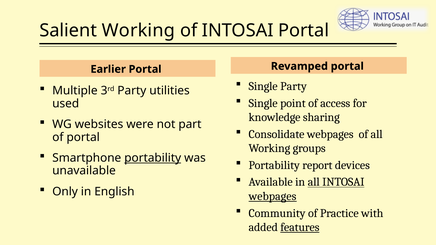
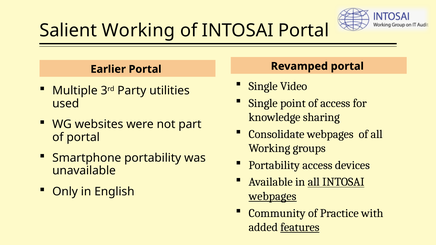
Single Party: Party -> Video (294, 86)
portability underline: present -> none (153, 158)
Portability report: report -> access (317, 165)
